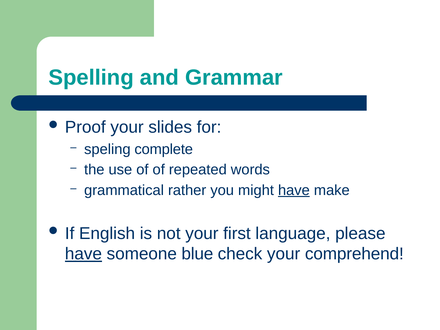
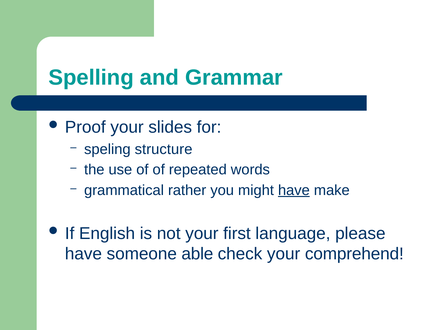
complete: complete -> structure (164, 149)
have underline: present -> none (83, 254)
blue: blue -> able (197, 254)
